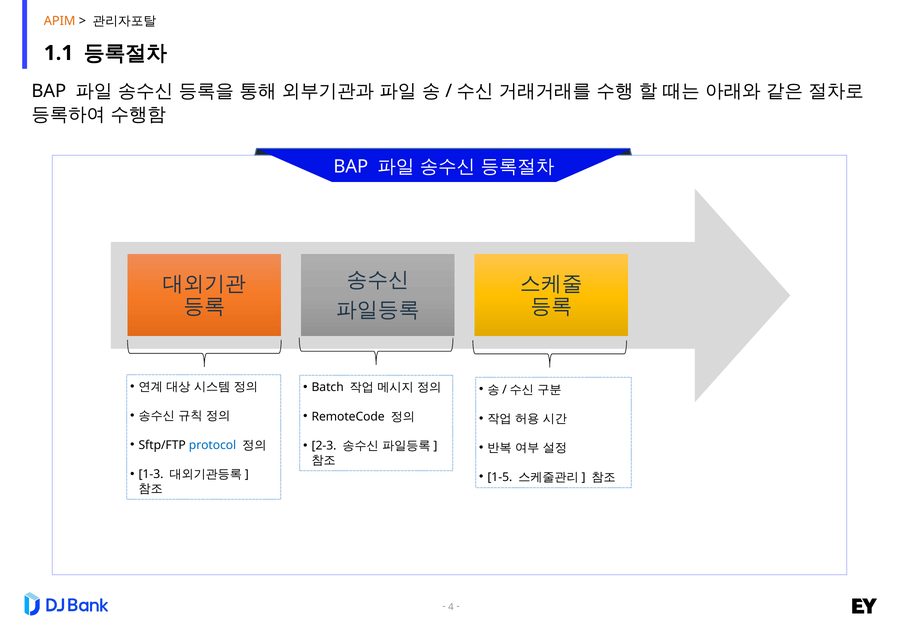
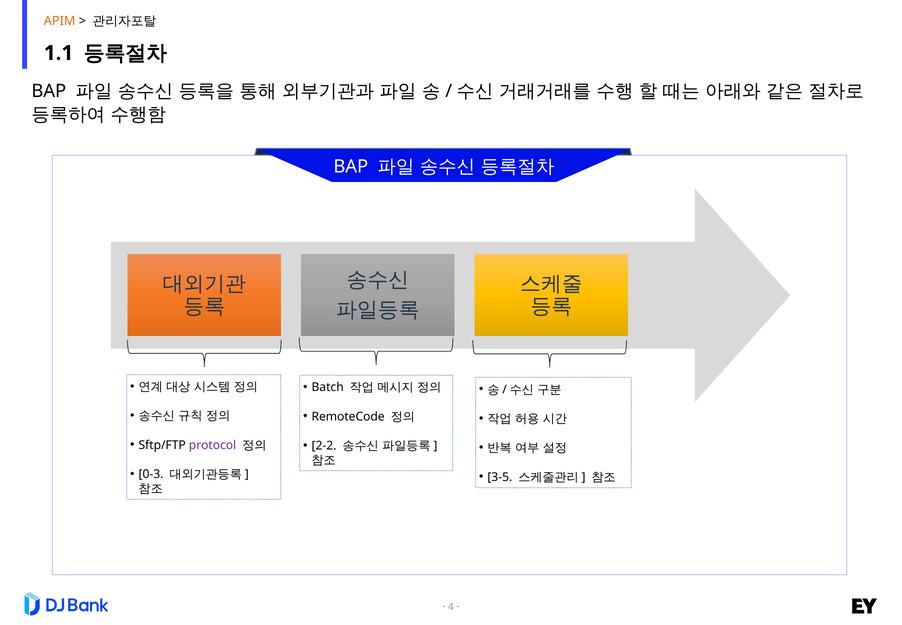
protocol colour: blue -> purple (213, 445)
2-3: 2-3 -> 2-2 (324, 445)
1-3: 1-3 -> 0-3 (151, 474)
1-5: 1-5 -> 3-5 (500, 477)
